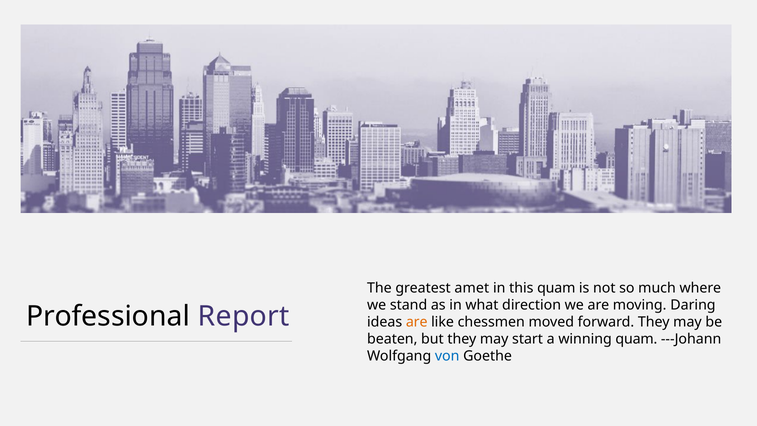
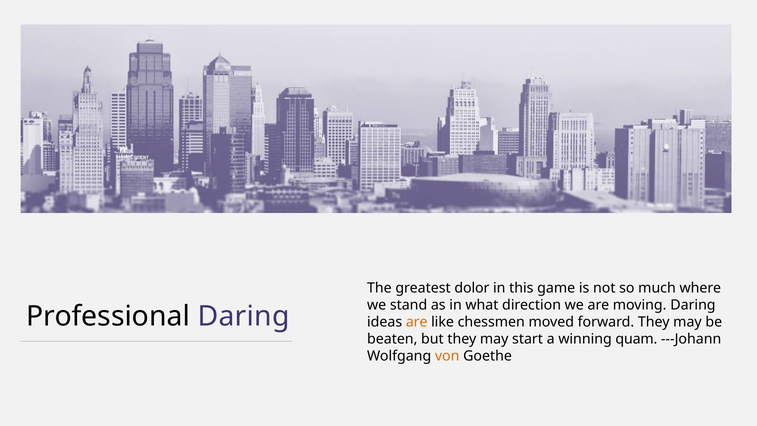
amet: amet -> dolor (472, 288)
this quam: quam -> game (556, 288)
Professional Report: Report -> Daring (244, 316)
von colour: blue -> orange (447, 356)
